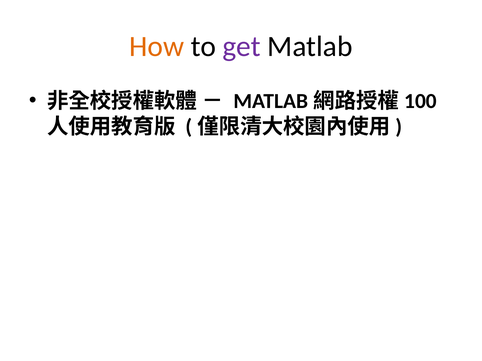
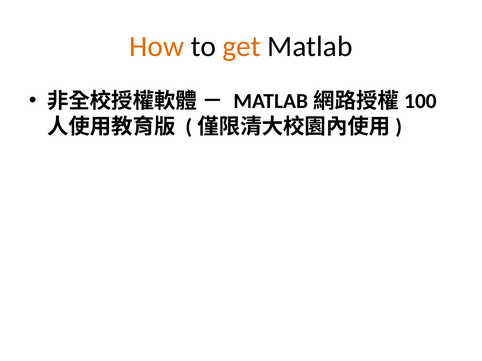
get colour: purple -> orange (242, 47)
